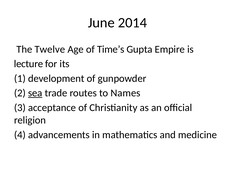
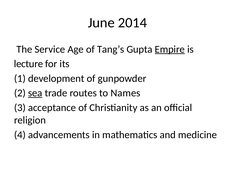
Twelve: Twelve -> Service (50, 49)
Time’s: Time’s -> Tang’s (111, 49)
Empire underline: none -> present (170, 49)
